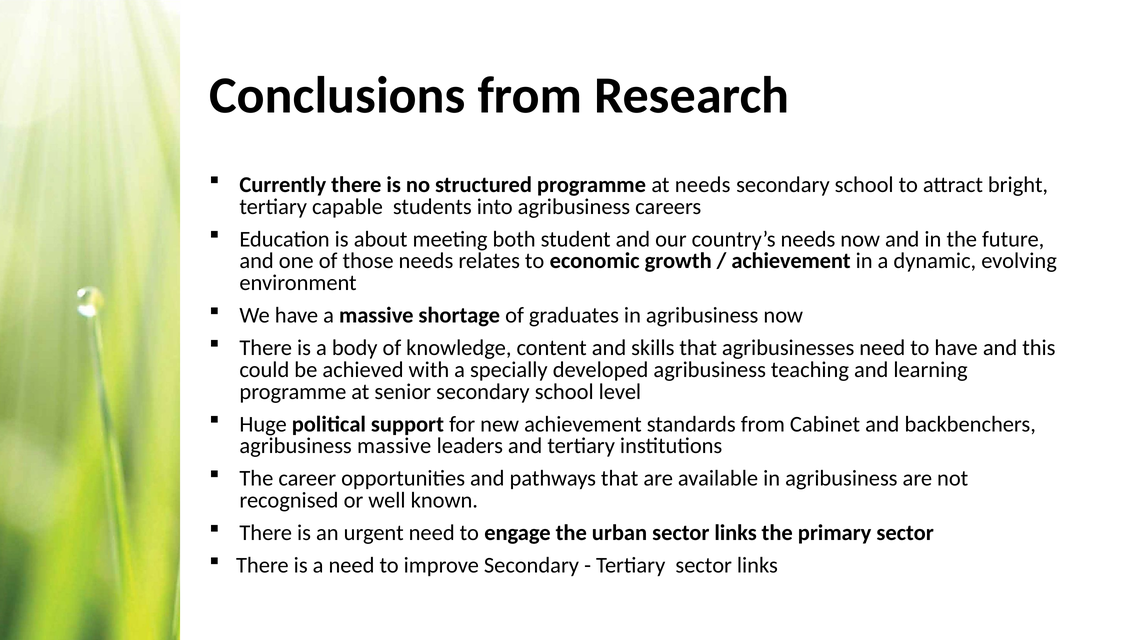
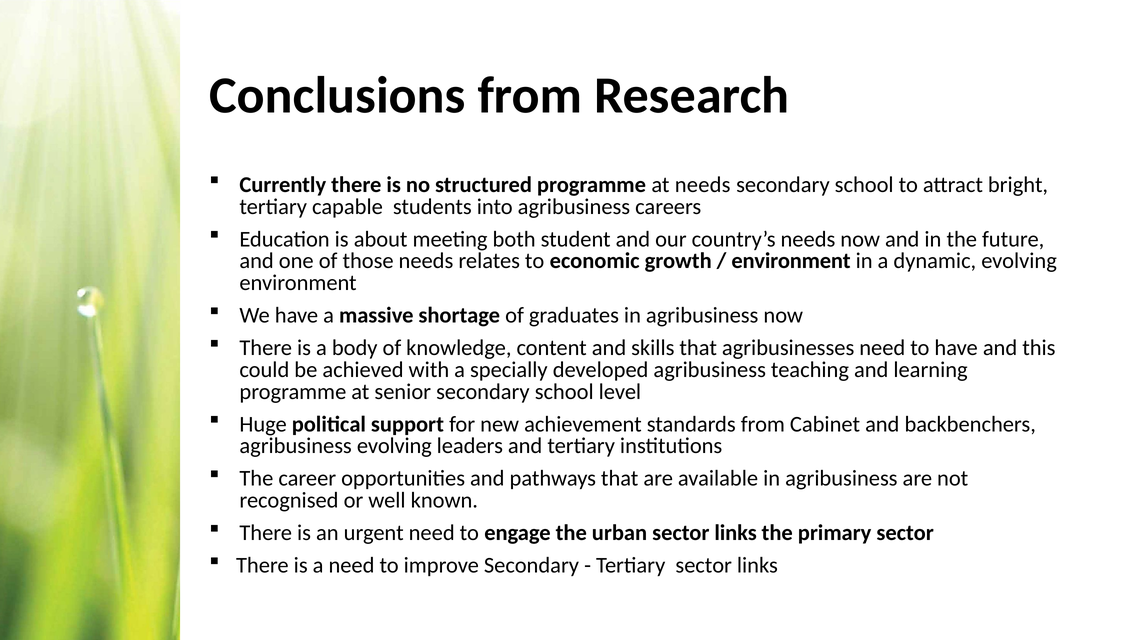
achievement: achievement -> environment (791, 261)
agribusiness massive: massive -> evolving (394, 446)
